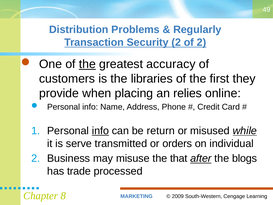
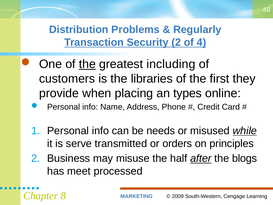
of 2: 2 -> 4 (201, 42)
accuracy: accuracy -> including (171, 64)
relies: relies -> types (188, 93)
info underline: present -> none (100, 131)
return: return -> needs (161, 131)
individual: individual -> principles (232, 143)
that: that -> half (179, 158)
trade: trade -> meet (79, 171)
